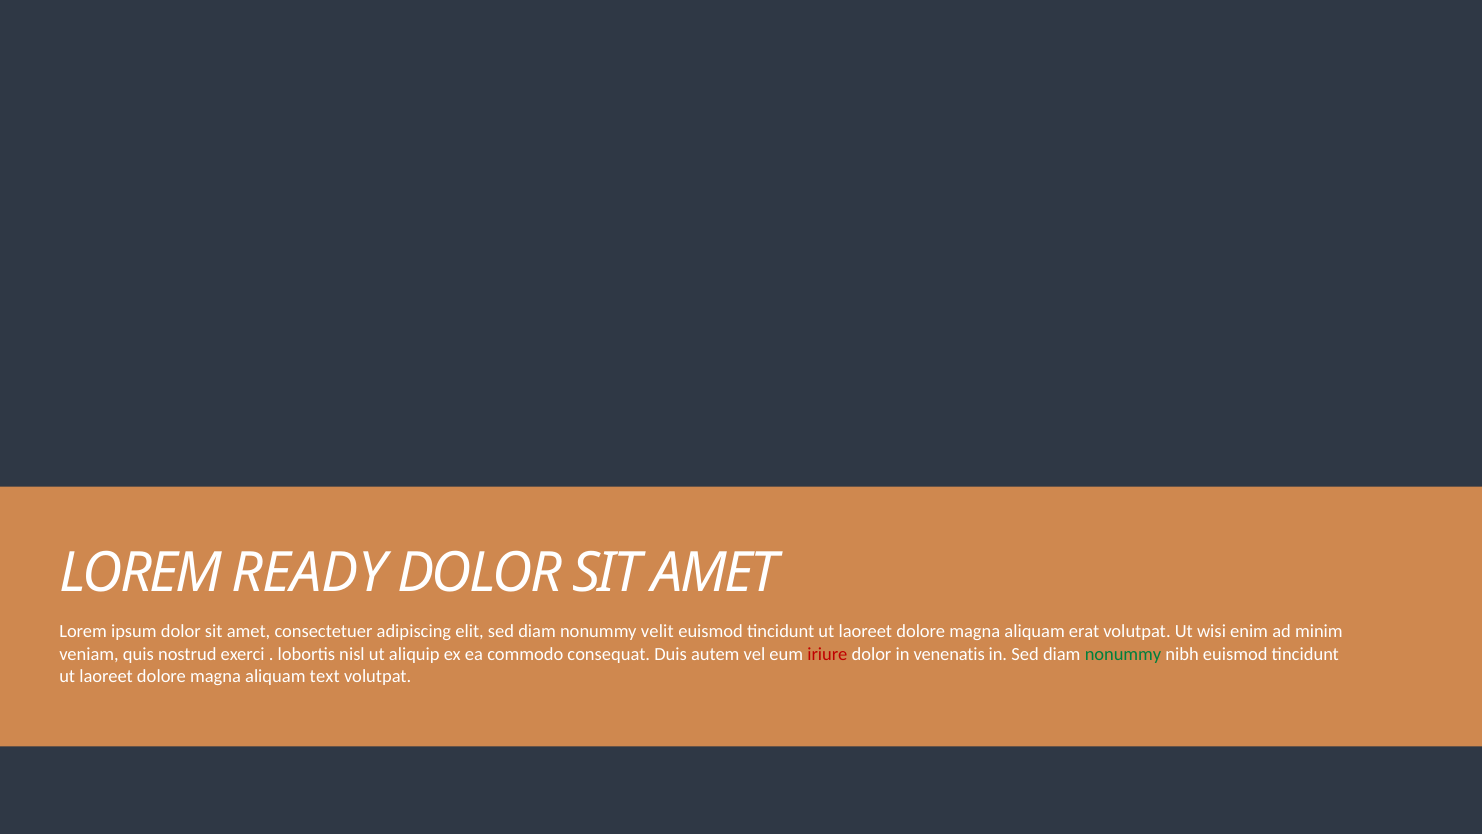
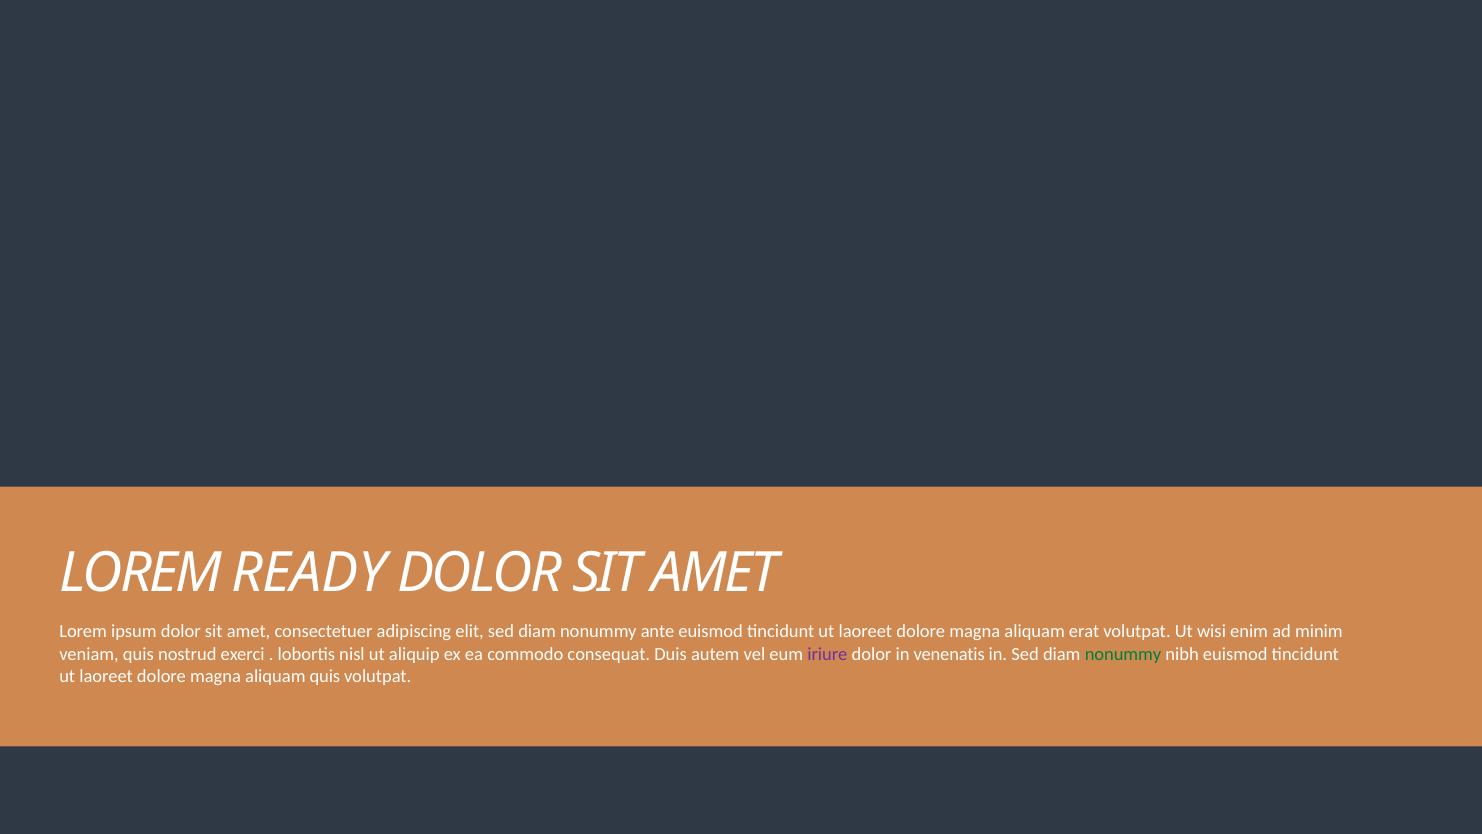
velit: velit -> ante (658, 631)
iriure colour: red -> purple (827, 654)
aliquam text: text -> quis (325, 676)
